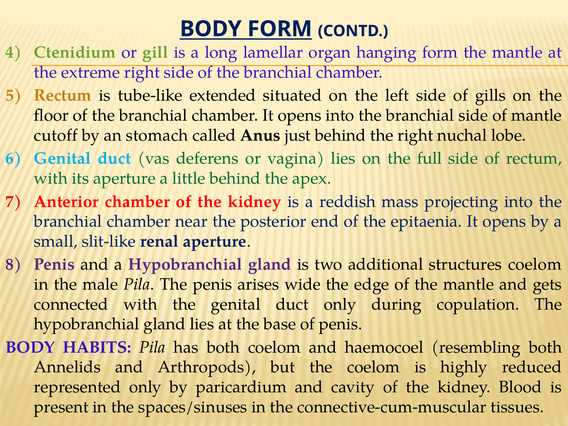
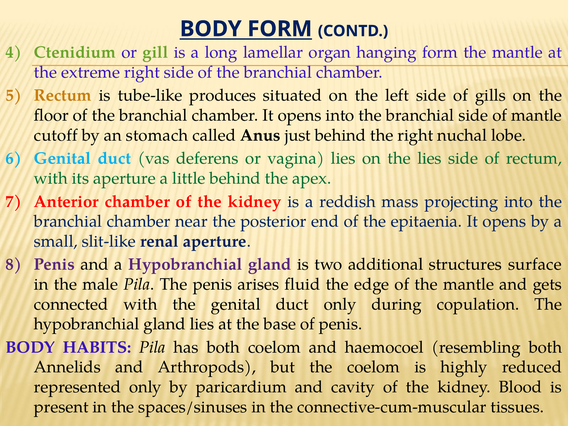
extended: extended -> produces (223, 96)
the full: full -> lies (430, 158)
structures coelom: coelom -> surface (535, 264)
wide: wide -> fluid (302, 284)
